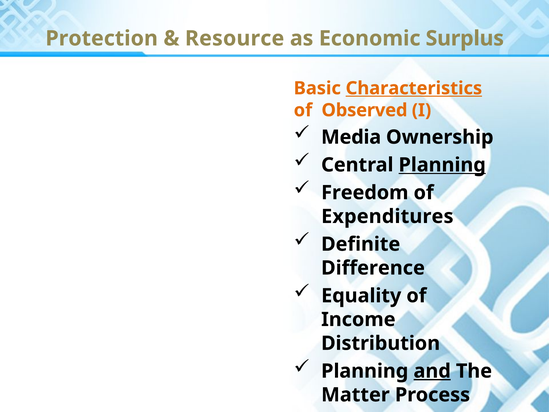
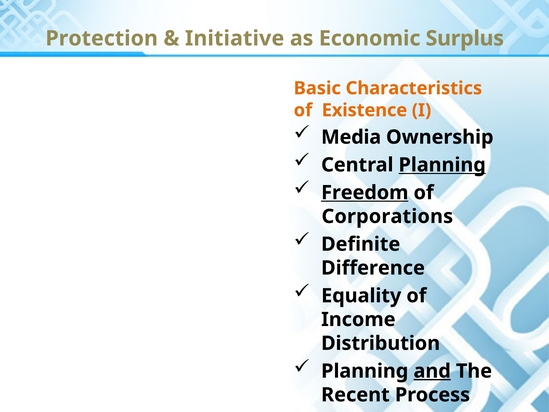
Resource: Resource -> Initiative (235, 38)
Characteristics underline: present -> none (414, 88)
Observed: Observed -> Existence (364, 110)
Freedom underline: none -> present (365, 193)
Expenditures: Expenditures -> Corporations (387, 216)
Matter: Matter -> Recent (355, 395)
